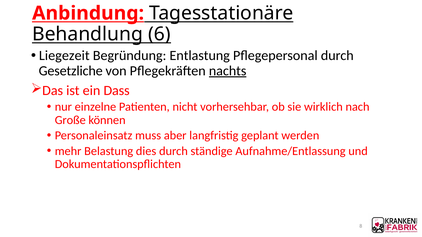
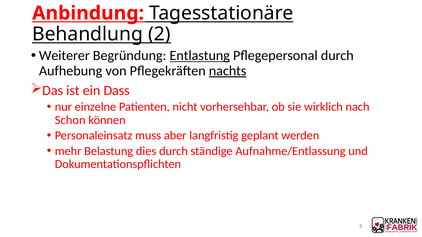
6: 6 -> 2 (159, 34)
Liegezeit: Liegezeit -> Weiterer (64, 56)
Entlastung underline: none -> present (200, 56)
Gesetzliche: Gesetzliche -> Aufhebung (71, 71)
Große: Große -> Schon (70, 120)
